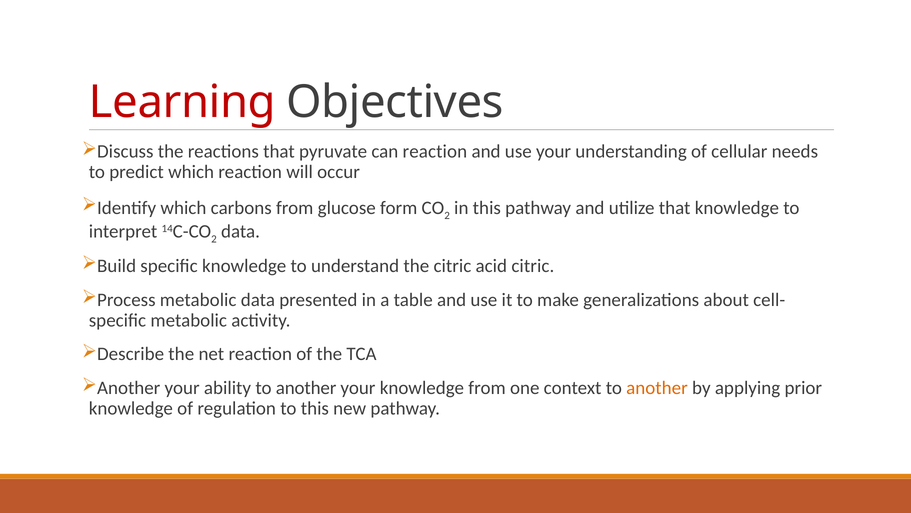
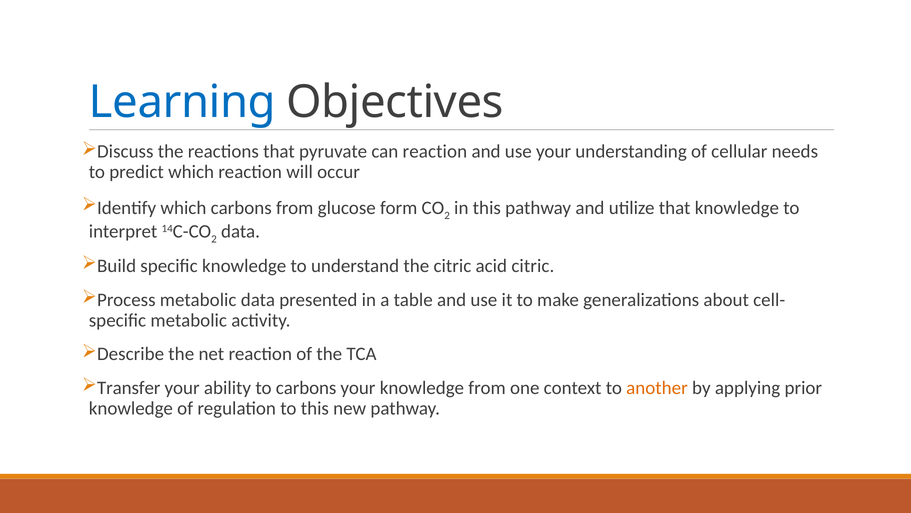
Learning colour: red -> blue (182, 102)
Another: Another -> Transfer (129, 388)
ability to another: another -> carbons (306, 388)
